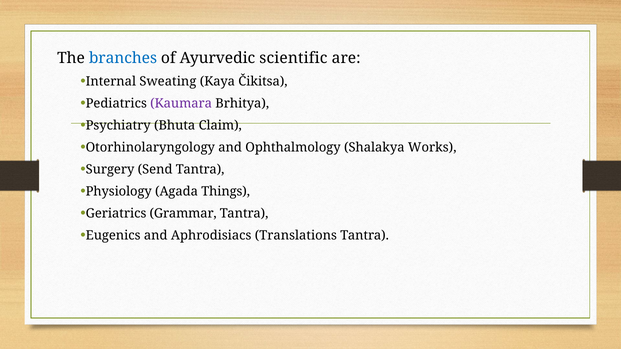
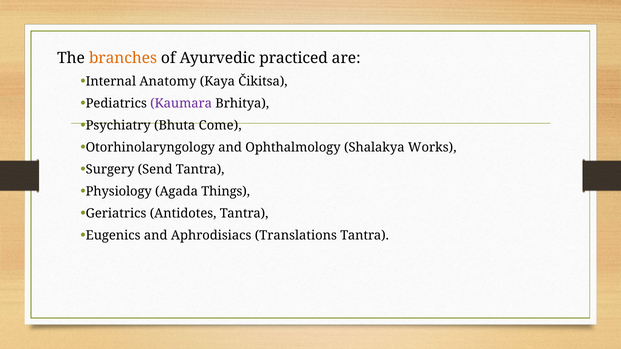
branches colour: blue -> orange (123, 58)
scientific: scientific -> practiced (294, 58)
Sweating: Sweating -> Anatomy (168, 82)
Claim: Claim -> Come (220, 126)
Grammar: Grammar -> Antidotes (183, 214)
